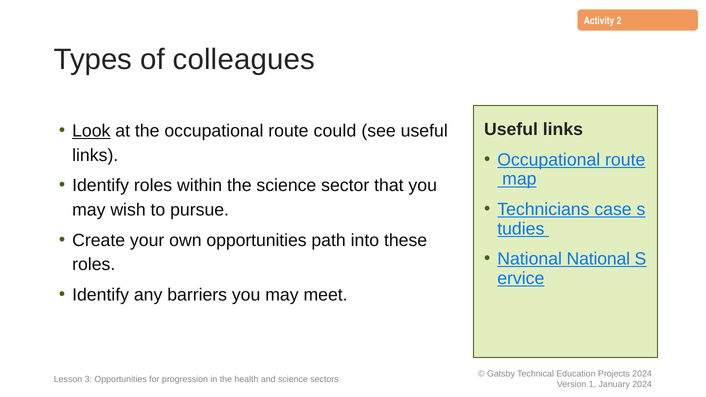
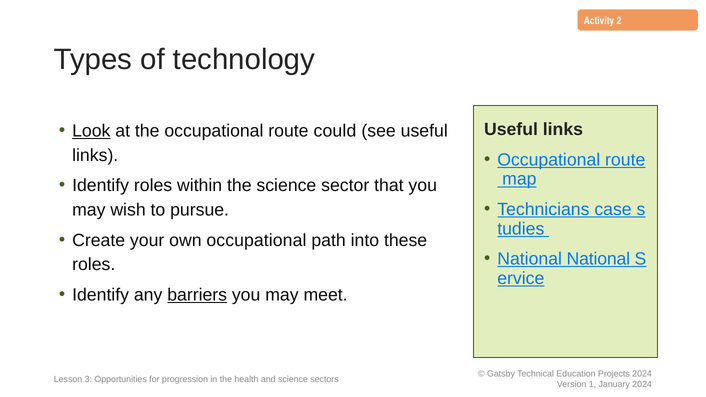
colleagues: colleagues -> technology (244, 59)
own opportunities: opportunities -> occupational (256, 240)
barriers underline: none -> present (197, 295)
